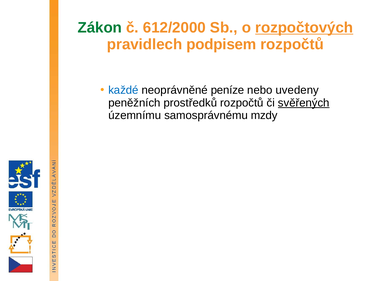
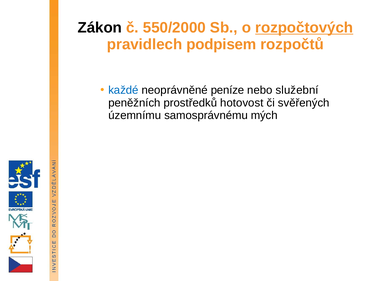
Zákon colour: green -> black (100, 28)
612/2000: 612/2000 -> 550/2000 (174, 28)
uvedeny: uvedeny -> služební (297, 90)
prostředků rozpočtů: rozpočtů -> hotovost (242, 103)
svěřených underline: present -> none (304, 103)
mzdy: mzdy -> mých (264, 115)
